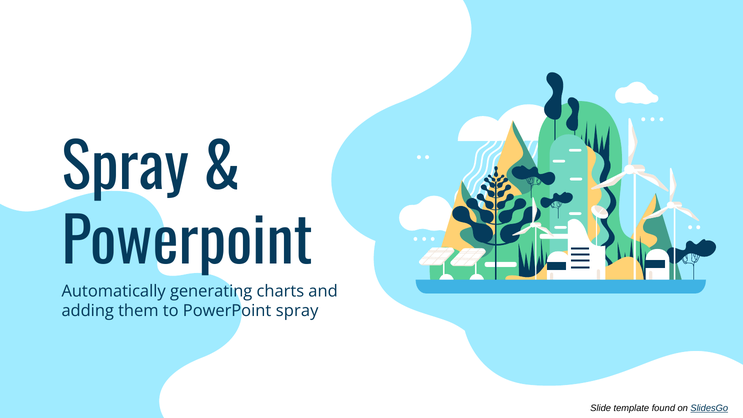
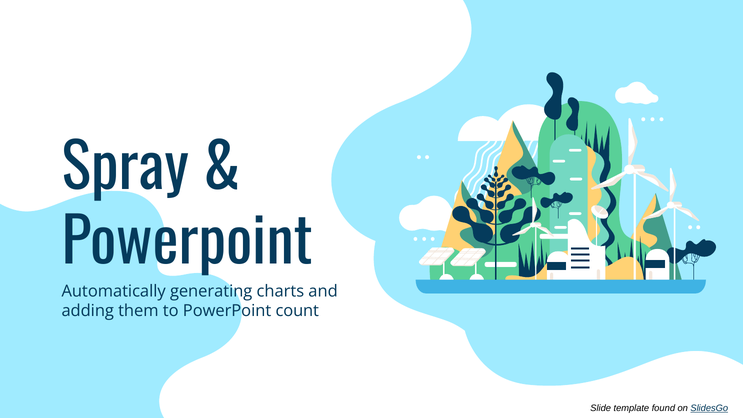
PowerPoint spray: spray -> count (297, 311)
